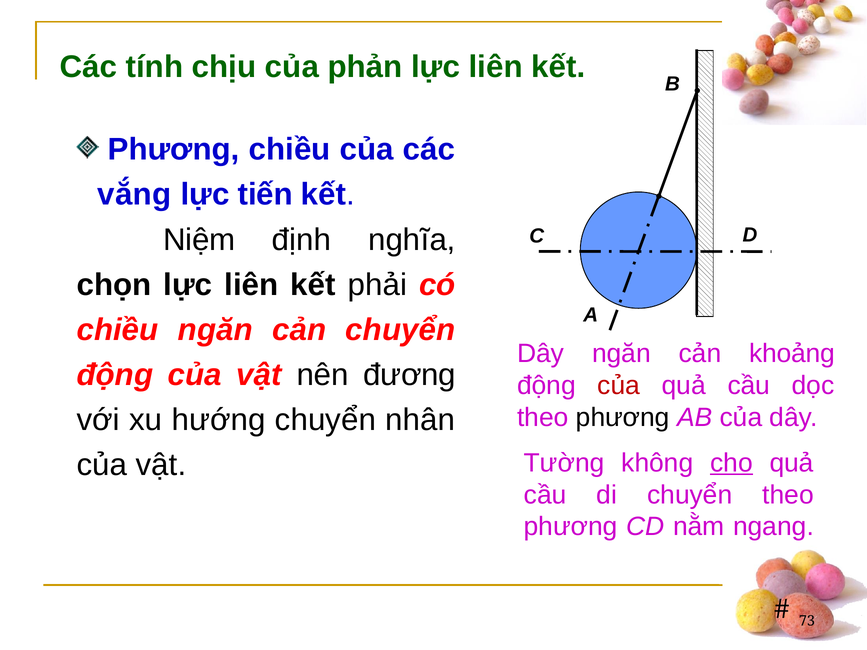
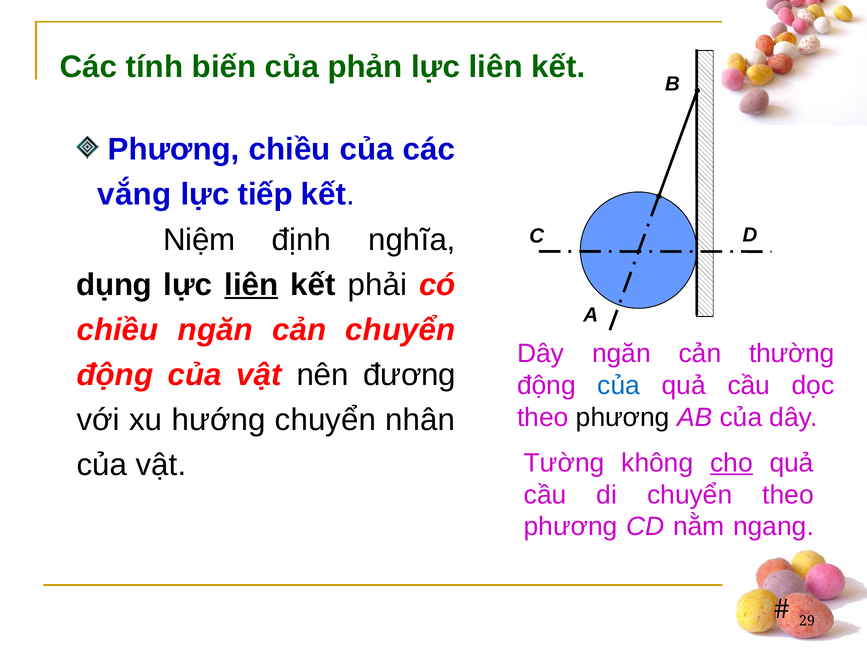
chịu: chịu -> biến (224, 67)
tiến: tiến -> tiếp (265, 195)
chọn: chọn -> dụng (114, 285)
liên underline: none -> present (251, 285)
khoảng: khoảng -> thường (792, 354)
của colour: red -> blue (619, 386)
73: 73 -> 29 (807, 621)
